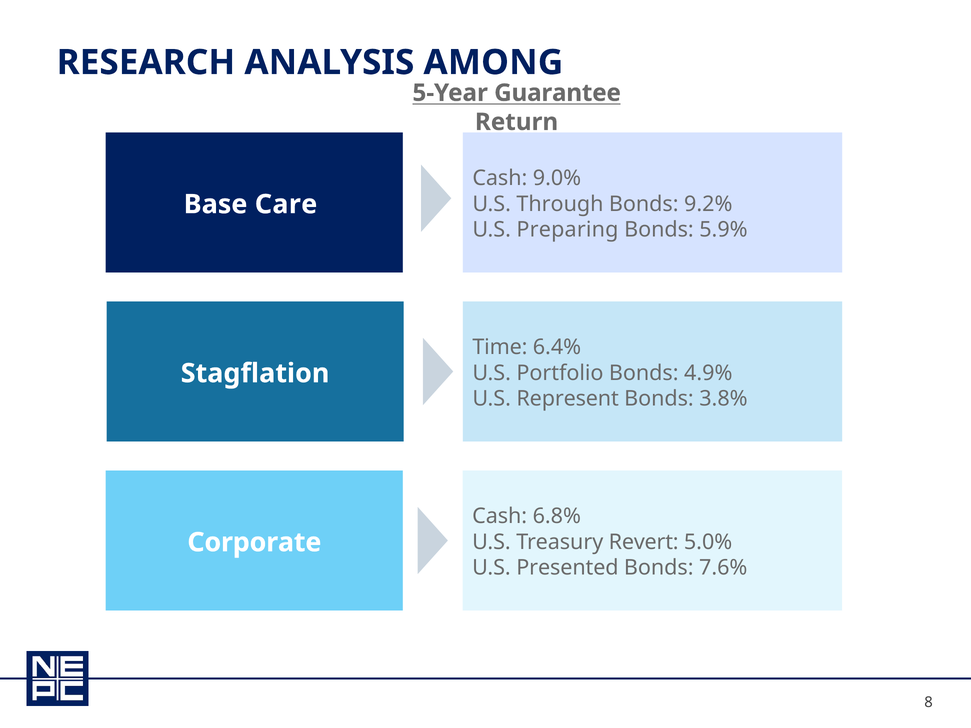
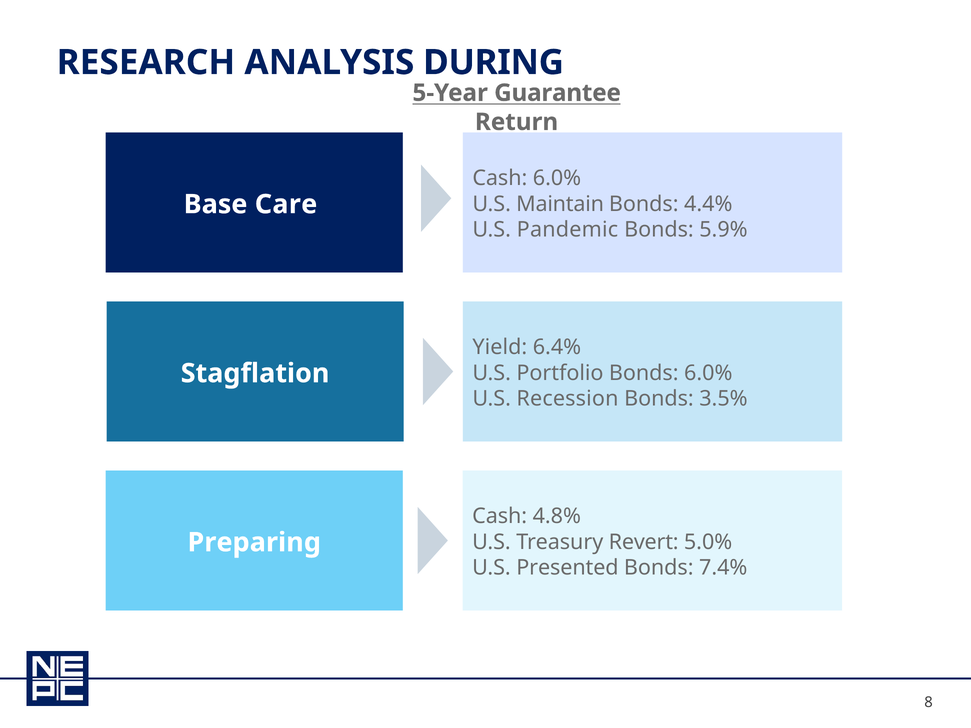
AMONG: AMONG -> DURING (494, 63)
Cash 9.0%: 9.0% -> 6.0% (557, 178)
Through: Through -> Maintain (560, 204)
9.2%: 9.2% -> 4.4% (708, 204)
Preparing: Preparing -> Pandemic (567, 230)
Time: Time -> Yield (500, 347)
Bonds 4.9%: 4.9% -> 6.0% (708, 373)
Represent: Represent -> Recession (568, 399)
3.8%: 3.8% -> 3.5% (723, 399)
6.8%: 6.8% -> 4.8% (557, 516)
Corporate: Corporate -> Preparing (254, 543)
7.6%: 7.6% -> 7.4% (723, 568)
